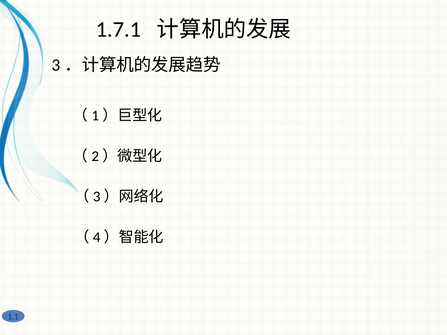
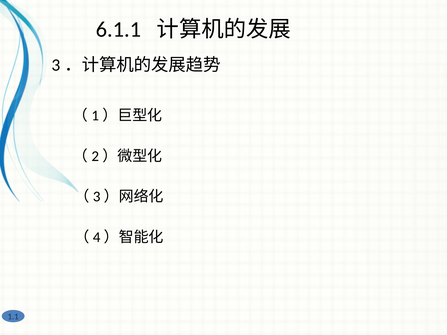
1.7.1: 1.7.1 -> 6.1.1 (119, 29)
